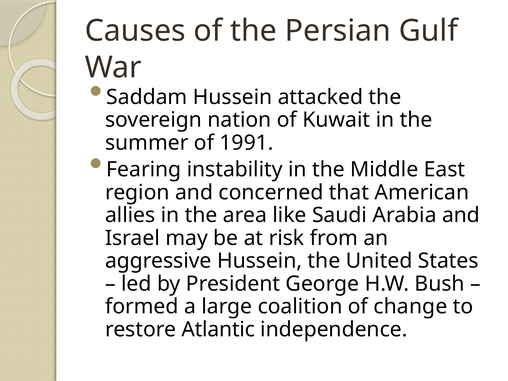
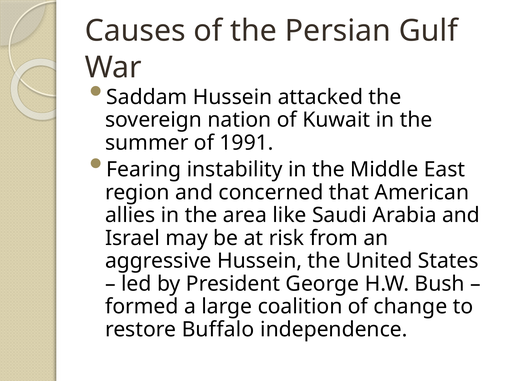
Atlantic: Atlantic -> Buffalo (218, 330)
